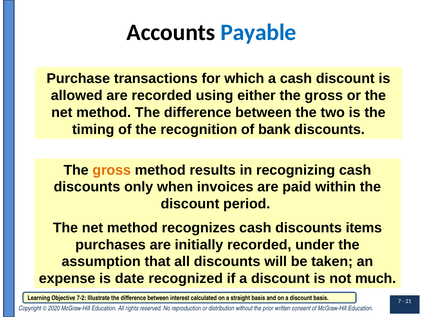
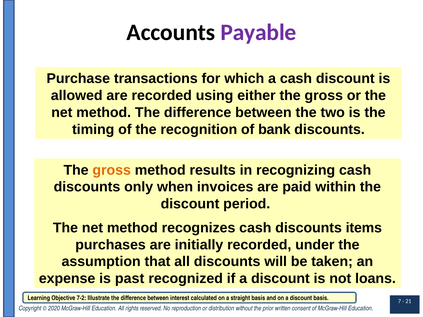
Payable colour: blue -> purple (259, 32)
date: date -> past (130, 279)
much: much -> loans (375, 279)
